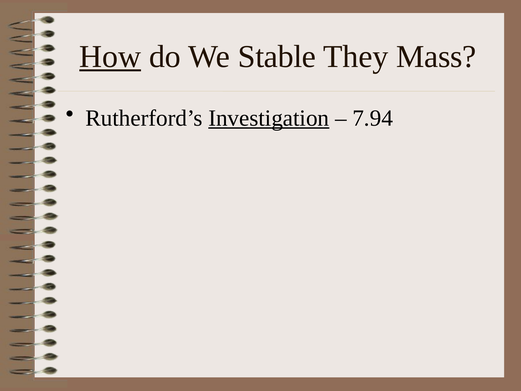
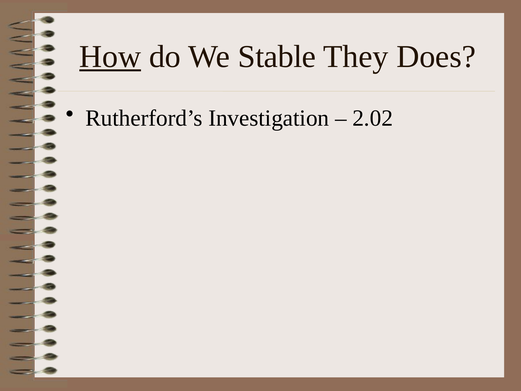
Mass: Mass -> Does (436, 56)
Investigation underline: present -> none (269, 118)
7.94: 7.94 -> 2.02 (373, 118)
